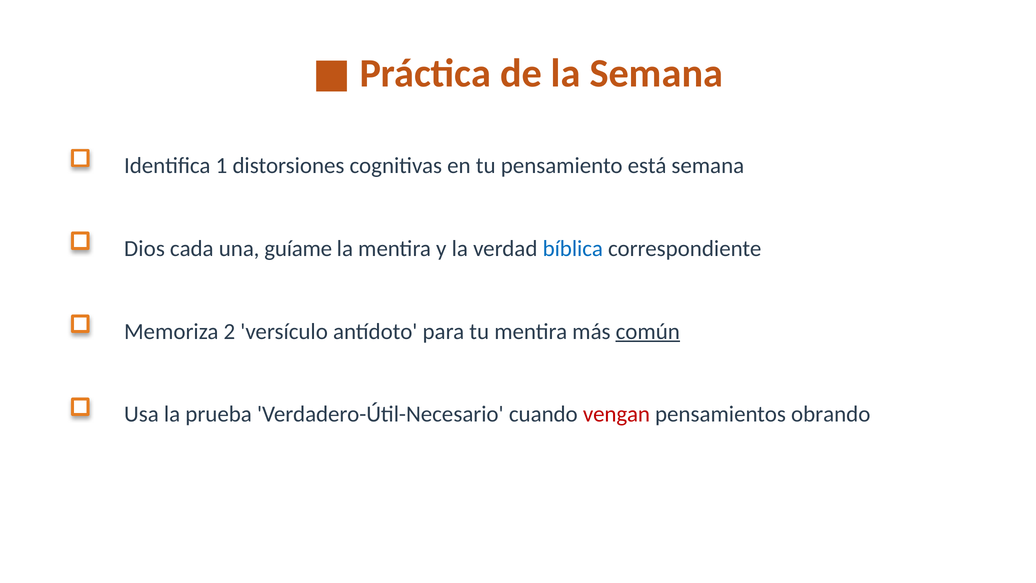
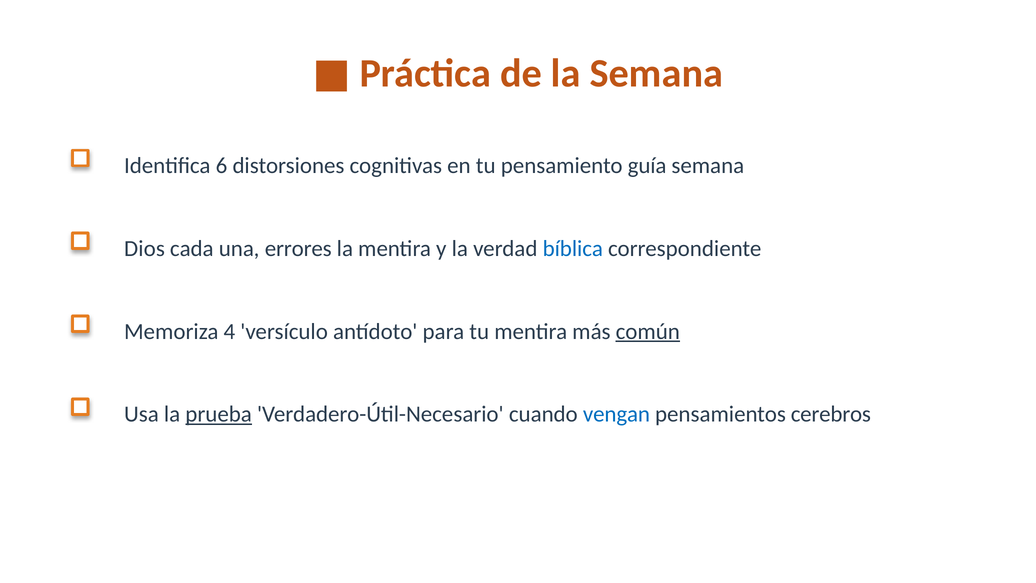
1: 1 -> 6 (222, 166)
está: está -> guía (647, 166)
guíame: guíame -> errores (298, 248)
2: 2 -> 4 (229, 331)
prueba underline: none -> present (219, 414)
vengan colour: red -> blue (617, 414)
obrando: obrando -> cerebros (831, 414)
